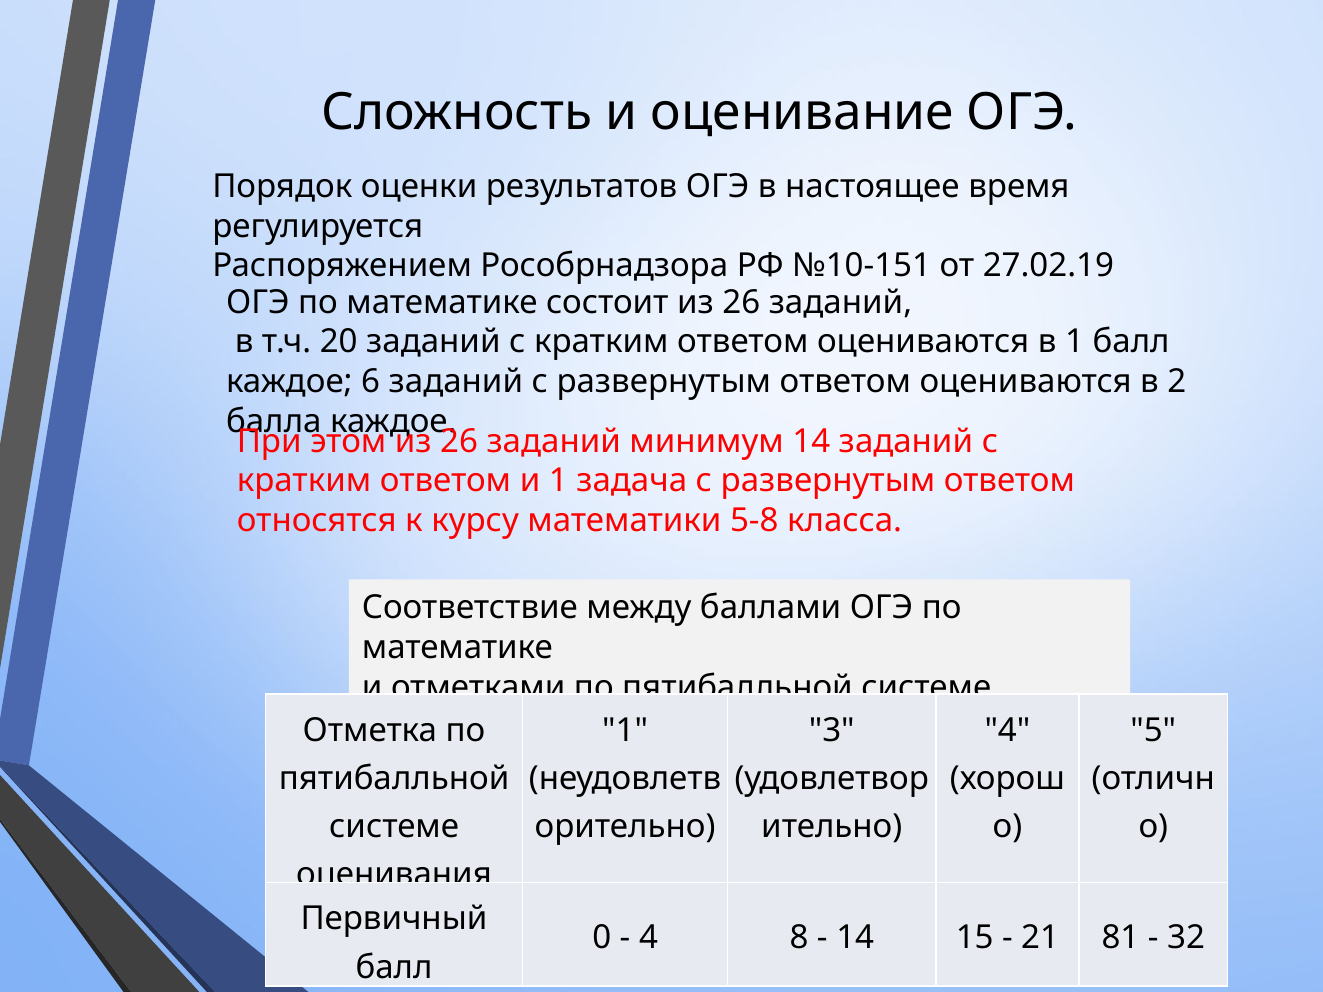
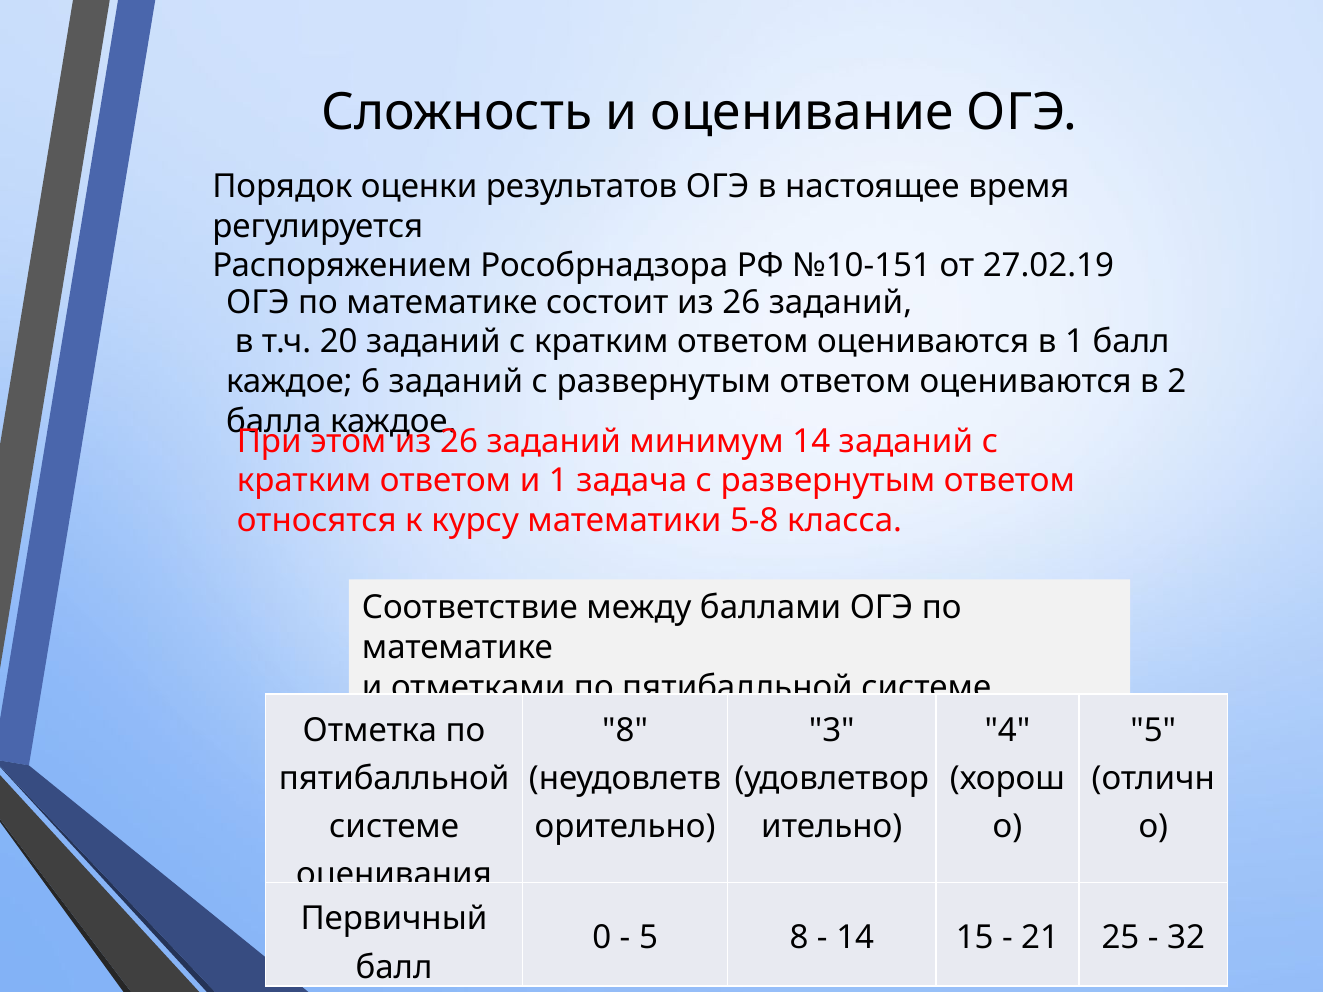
1: 1 -> 8 (625, 731)
4: 4 -> 5 (649, 938)
81: 81 -> 25 (1121, 938)
